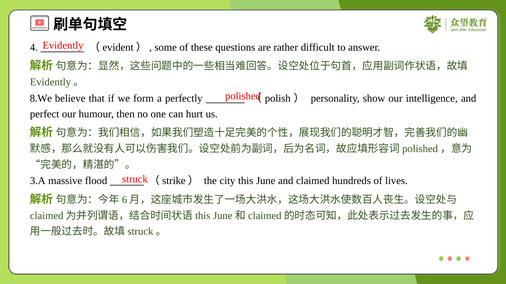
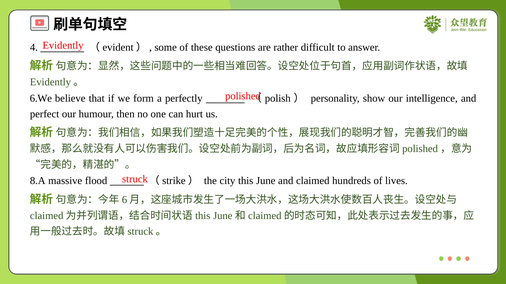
8.We: 8.We -> 6.We (41, 98)
3.A: 3.A -> 8.A (38, 181)
